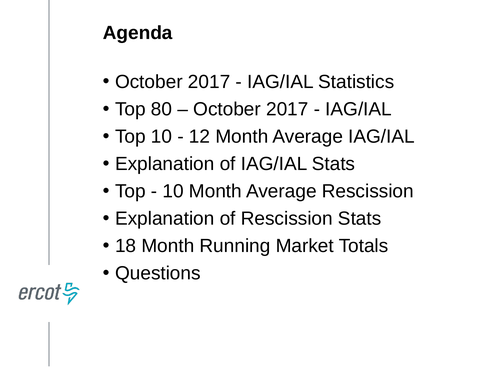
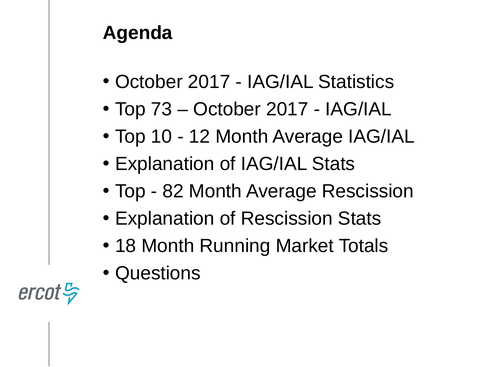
80: 80 -> 73 (162, 109)
10: 10 -> 82 (173, 191)
